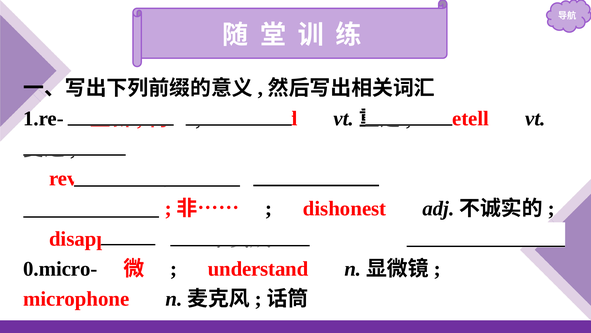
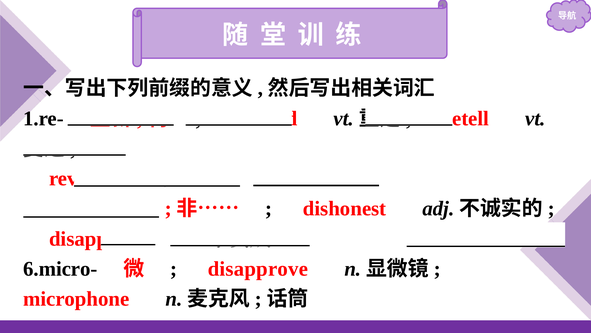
0.micro-: 0.micro- -> 6.micro- (60, 268)
understand: understand -> disapprove (258, 268)
